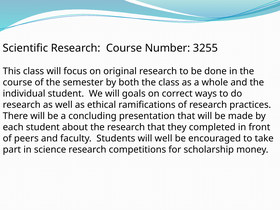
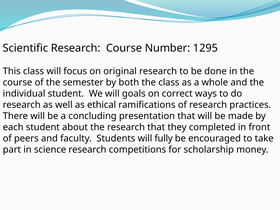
3255: 3255 -> 1295 (205, 48)
will well: well -> fully (164, 138)
